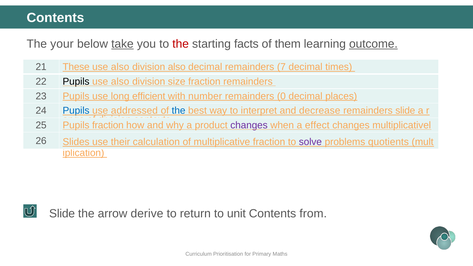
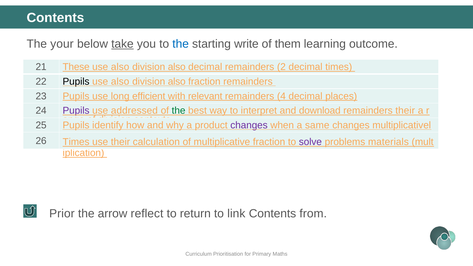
the colour: red -> blue (181, 44)
facts: facts -> write (246, 44)
outcome underline: present -> none (373, 44)
7: 7 -> 2 (281, 67)
size: size -> also (177, 82)
number: number -> relevant (205, 96)
0: 0 -> 4 (281, 96)
Pupils colour: blue -> purple (76, 111)
the colour: blue -> green (179, 111)
decrease: decrease -> download (320, 111)
remainders slide: slide -> their (405, 111)
fraction: fraction -> identify (108, 125)
effect: effect -> same (317, 125)
26 Slides: Slides -> Times (76, 142)
quotients: quotients -> materials (388, 142)
Slide: Slide -> Prior (62, 214)
derive: derive -> reflect (147, 214)
unit: unit -> link (236, 214)
